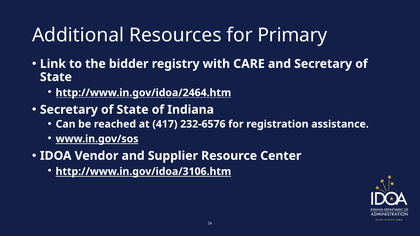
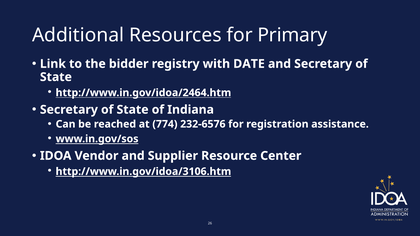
CARE: CARE -> DATE (249, 64)
417: 417 -> 774 (165, 124)
